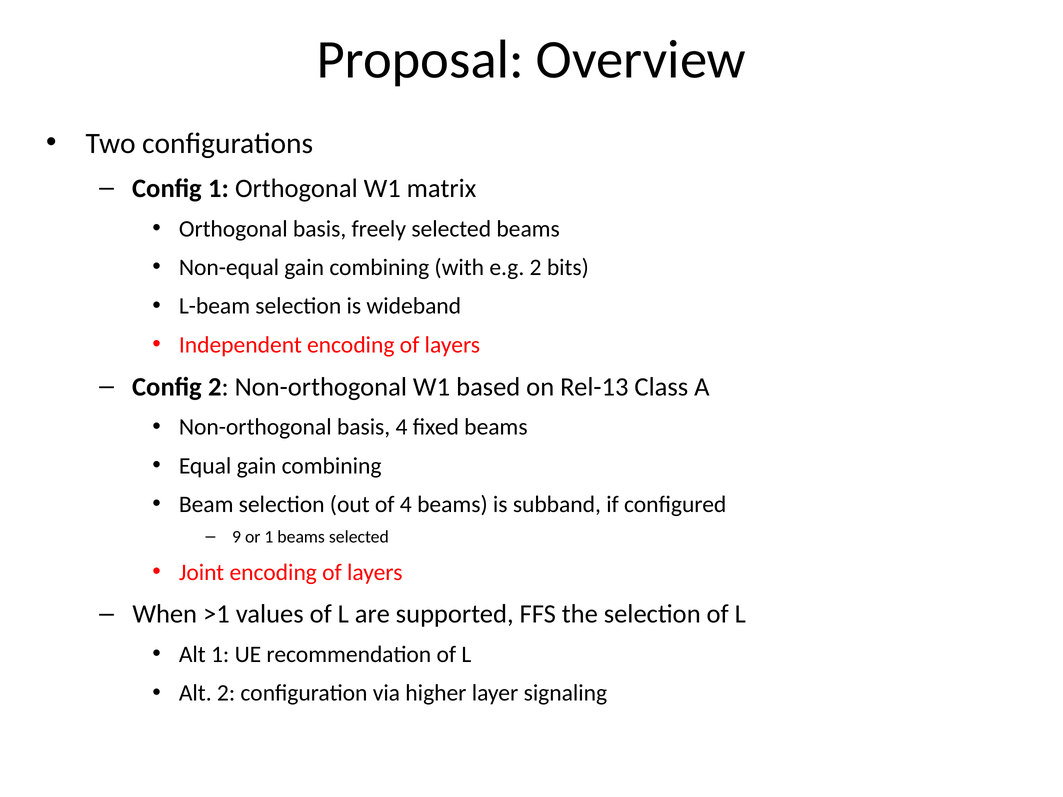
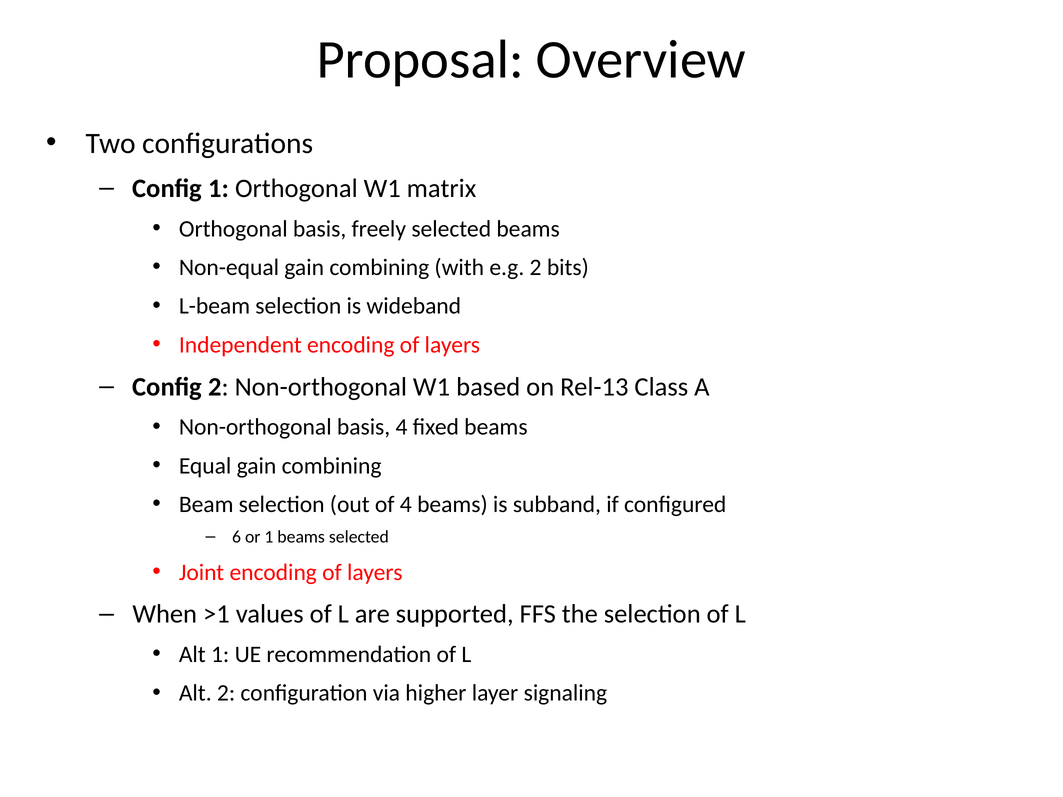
9: 9 -> 6 (237, 537)
